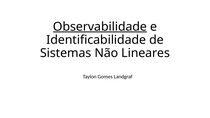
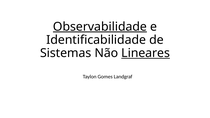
Lineares underline: none -> present (146, 53)
